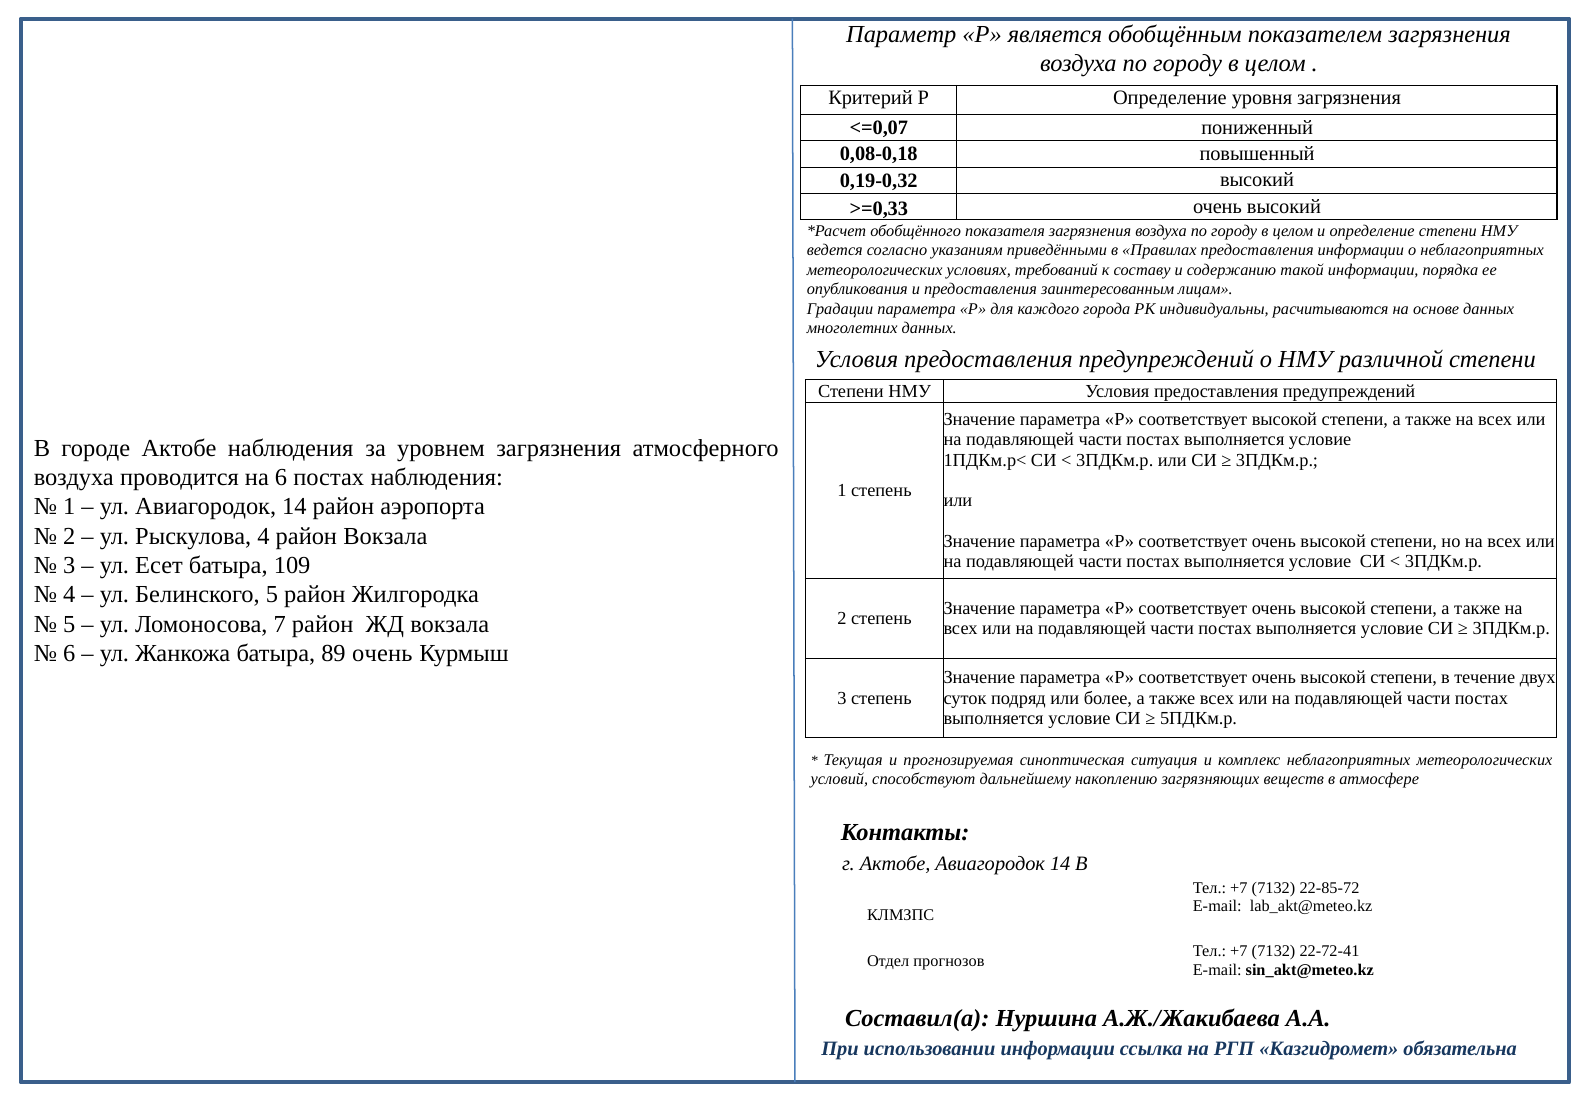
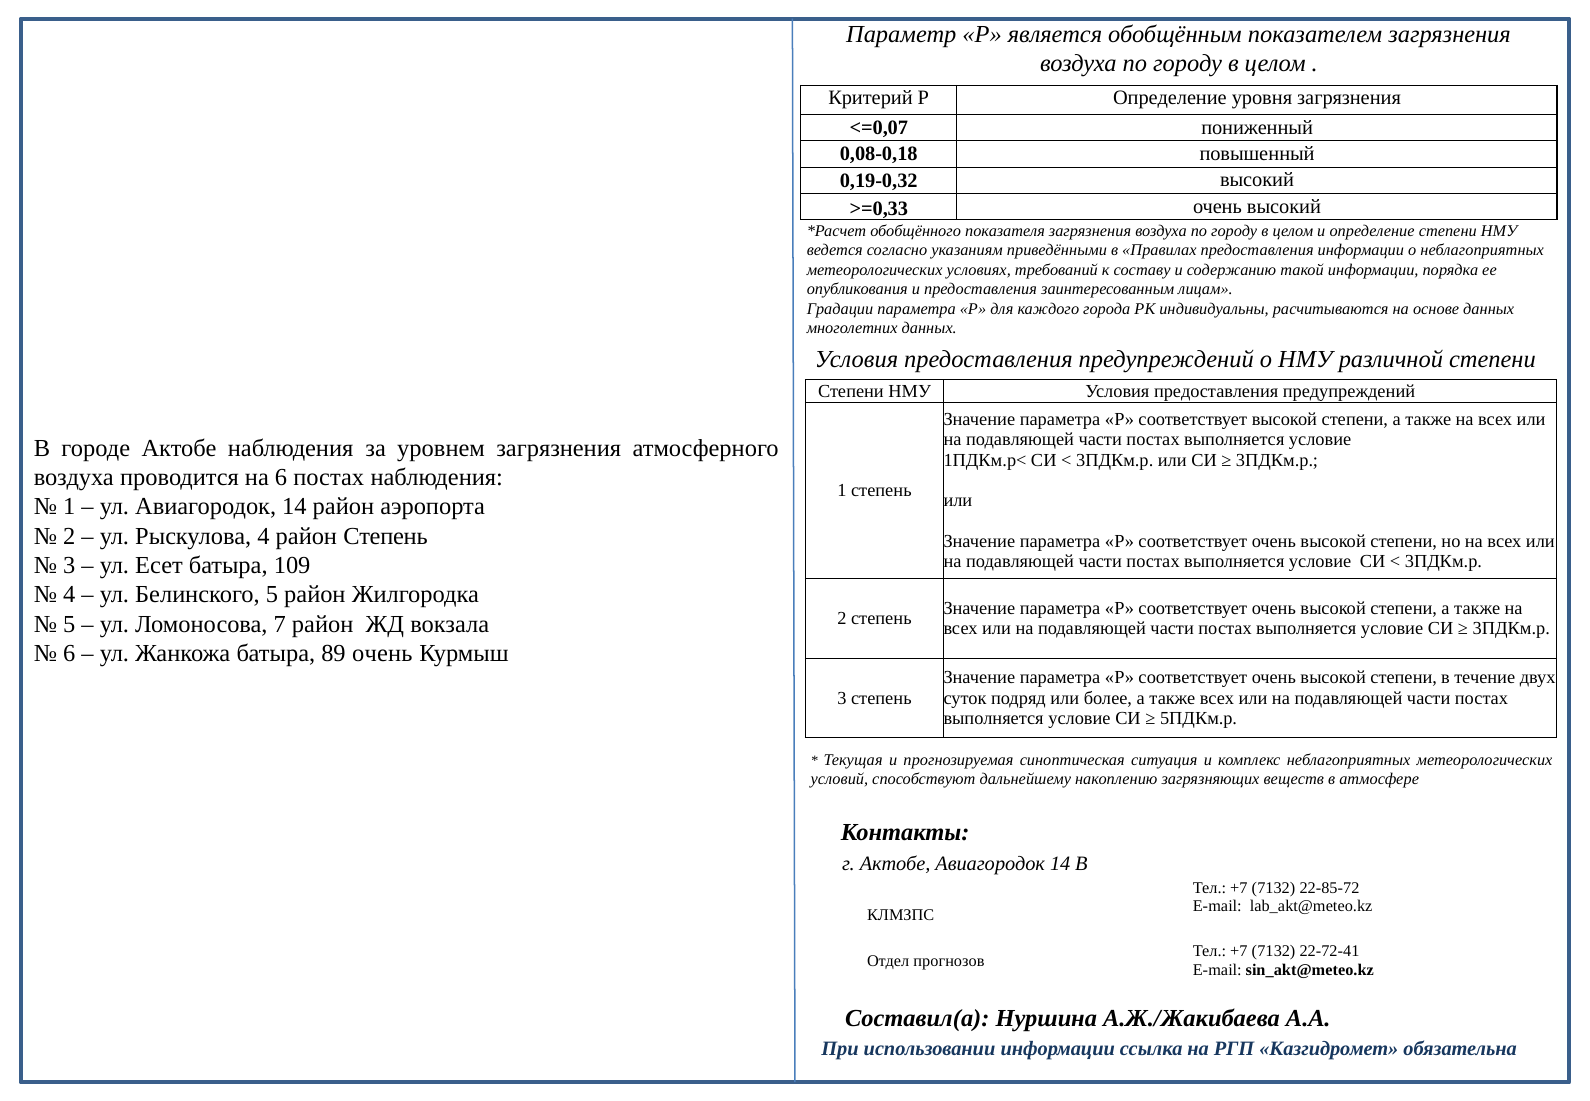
район Вокзала: Вокзала -> Степень (385, 536)
